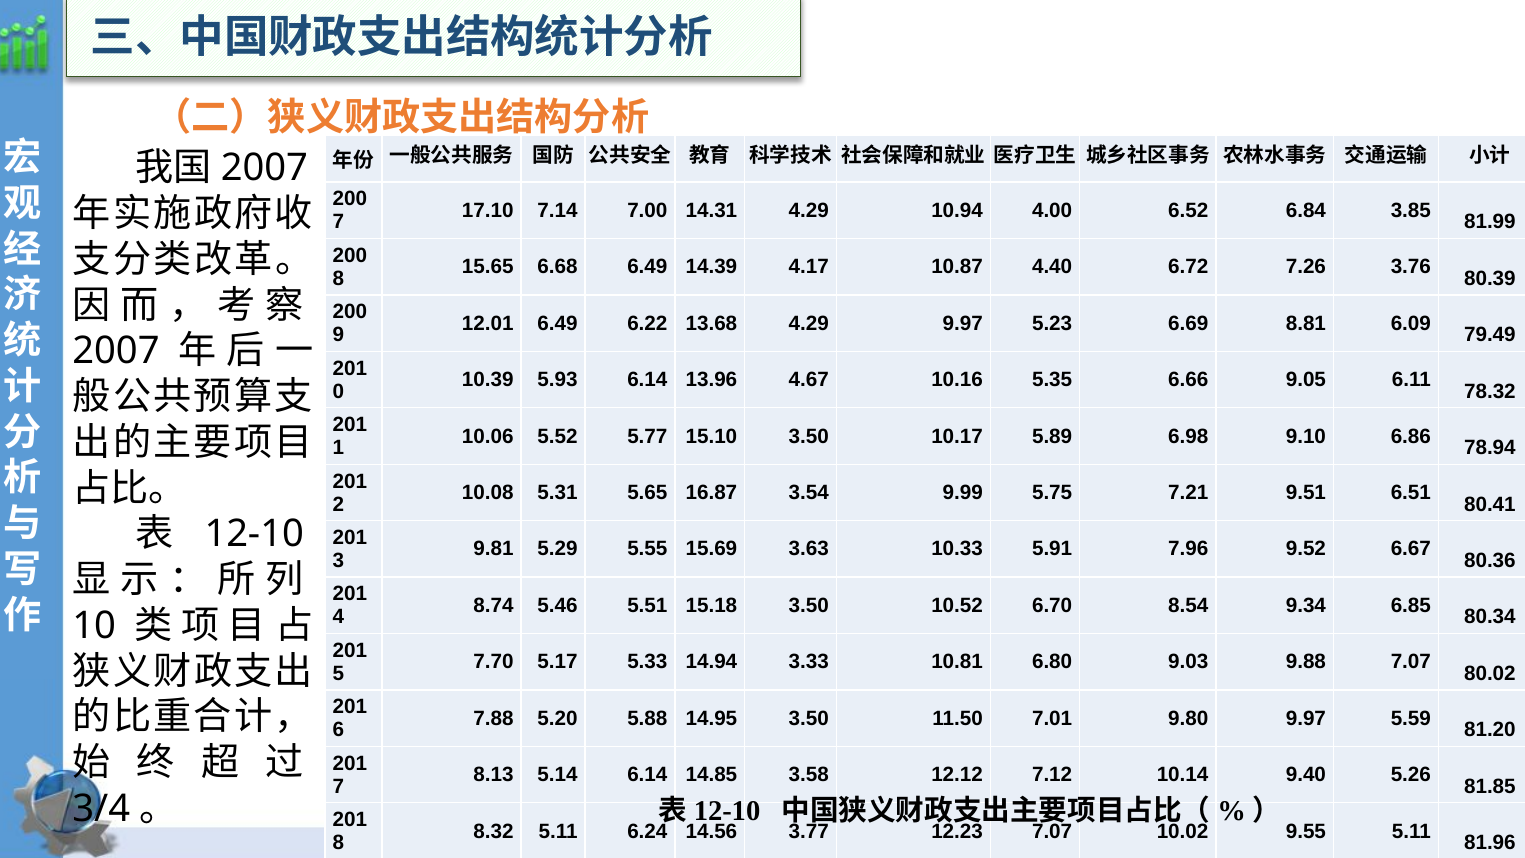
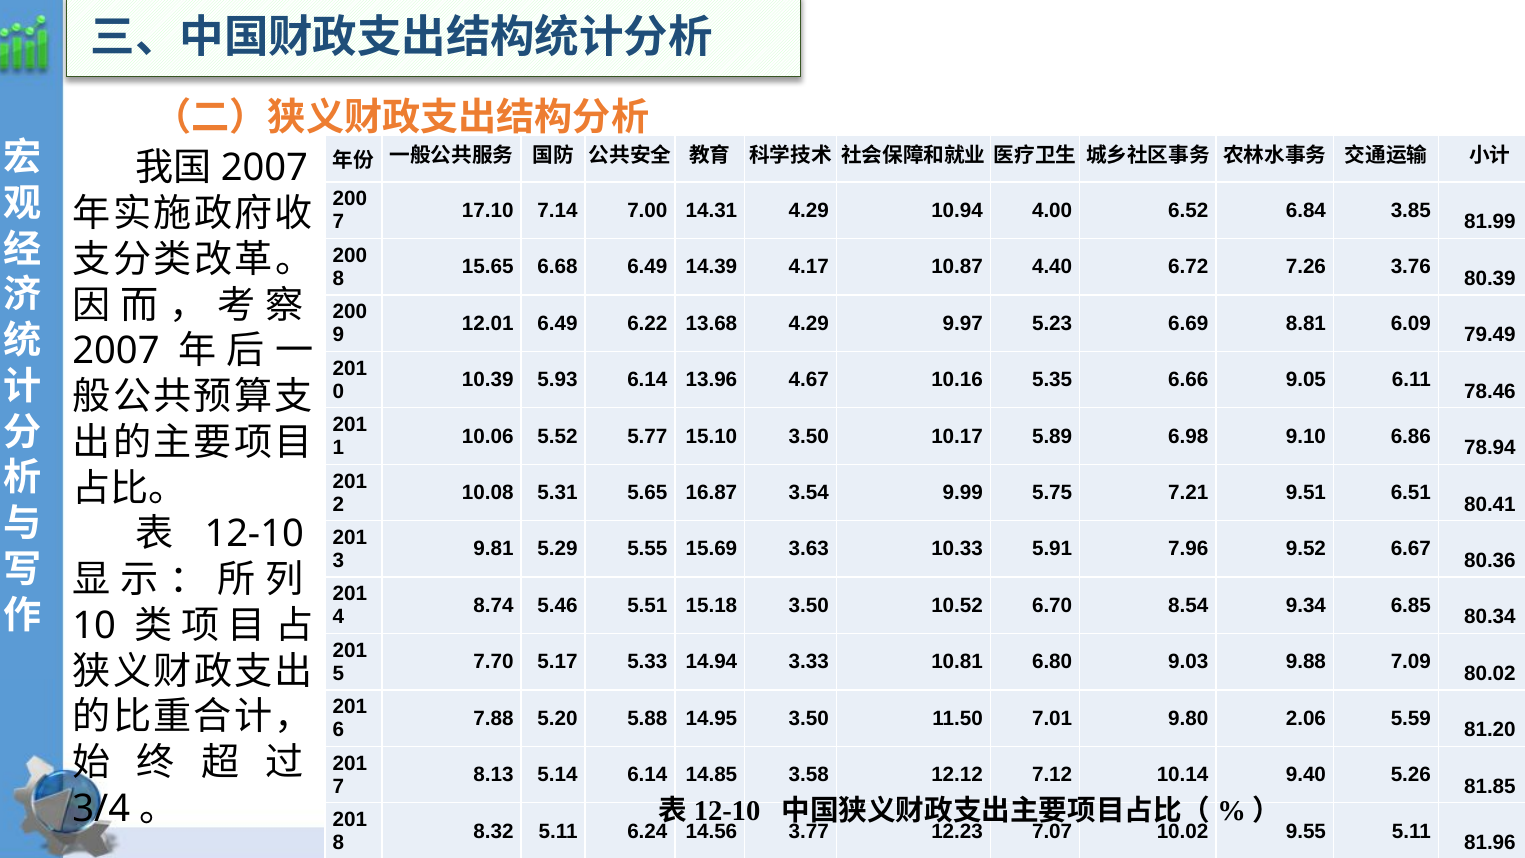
78.32: 78.32 -> 78.46 (1490, 391)
9.88 7.07: 7.07 -> 7.09 (1411, 662)
9.80 9.97: 9.97 -> 2.06 (1306, 718)
